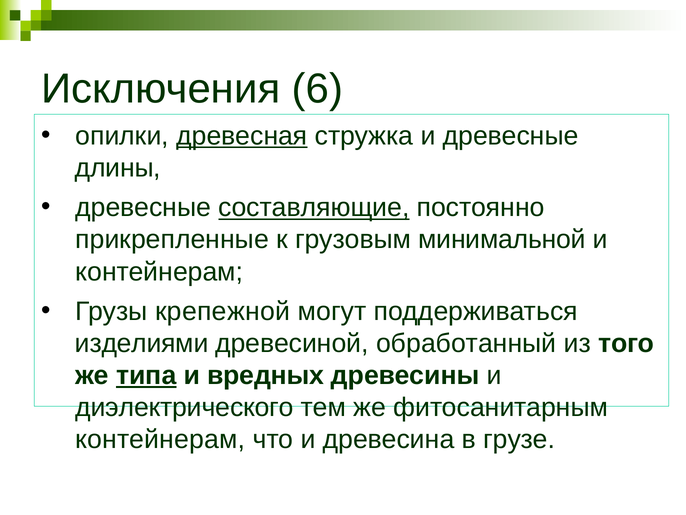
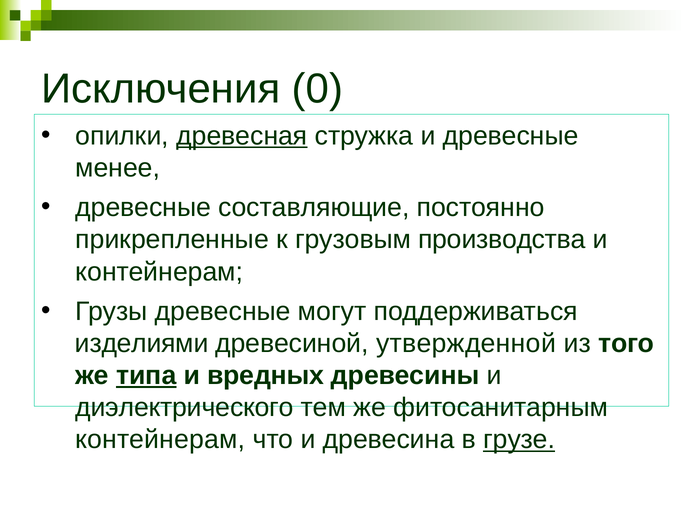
6: 6 -> 0 (317, 89)
длины: длины -> менее (118, 168)
составляющие underline: present -> none (314, 207)
минимальной: минимальной -> производства (502, 239)
Грузы крепежной: крепежной -> древесные (223, 311)
обработанный: обработанный -> утвержденной (466, 343)
грузе underline: none -> present (519, 439)
